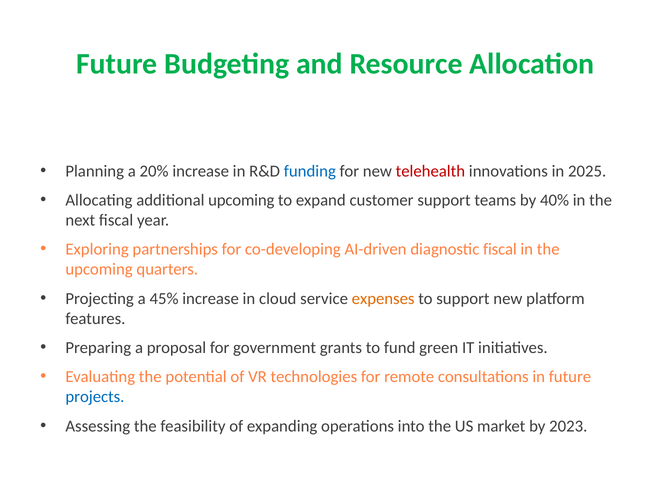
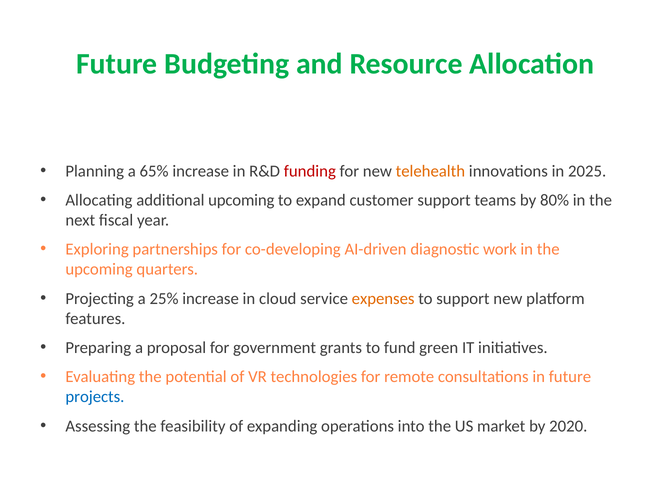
20%: 20% -> 65% (154, 171)
funding colour: blue -> red (310, 171)
telehealth colour: red -> orange (430, 171)
40%: 40% -> 80% (555, 200)
diagnostic fiscal: fiscal -> work (500, 249)
45%: 45% -> 25% (164, 299)
2023: 2023 -> 2020 (568, 426)
